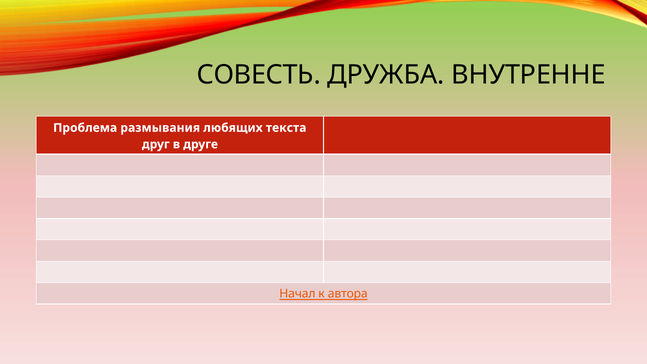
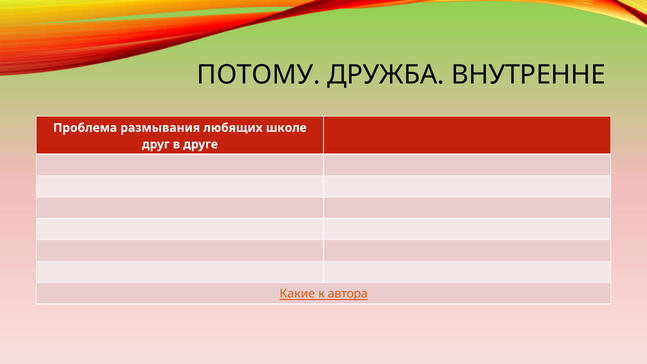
СОВЕСТЬ: СОВЕСТЬ -> ПОТОМУ (259, 75)
текста: текста -> школе (286, 128)
Начал: Начал -> Какие (297, 294)
